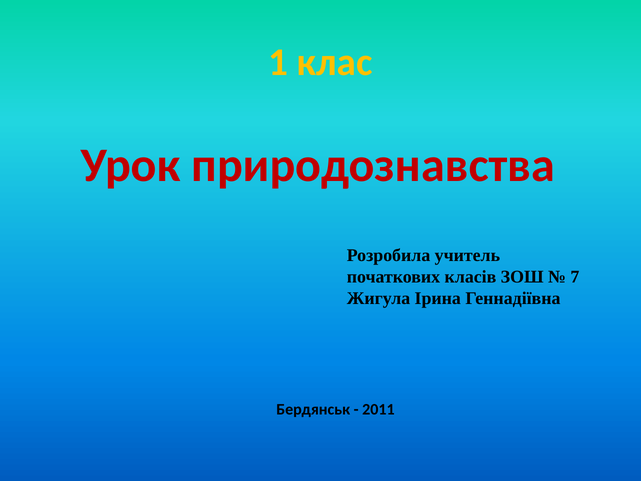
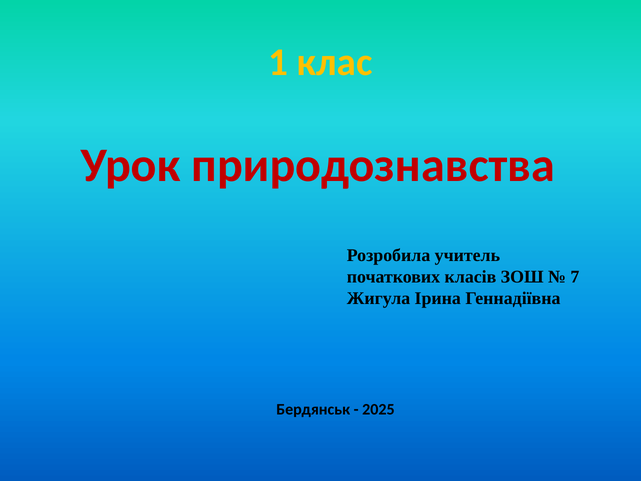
2011: 2011 -> 2025 (378, 409)
